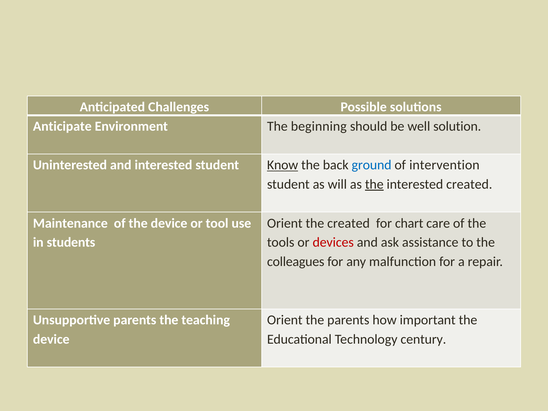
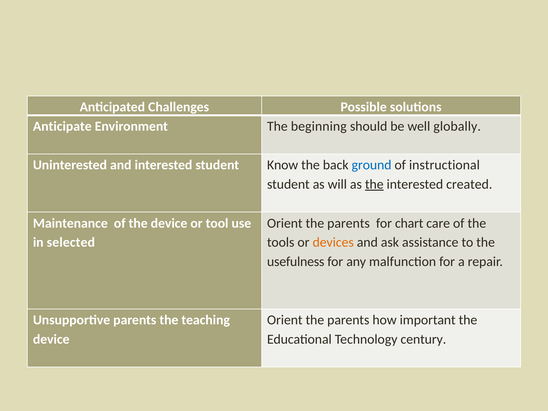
solution: solution -> globally (457, 126)
Know underline: present -> none (283, 165)
intervention: intervention -> instructional (444, 165)
created: created -> parents (349, 223)
students: students -> selected (71, 242)
devices colour: red -> orange (333, 242)
colleagues: colleagues -> usefulness (296, 262)
